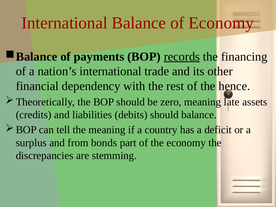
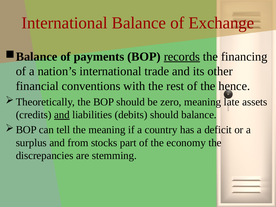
of Economy: Economy -> Exchange (221, 23)
dependency: dependency -> conventions (91, 86)
and underline: none -> present (62, 115)
bonds: bonds -> stocks (104, 143)
